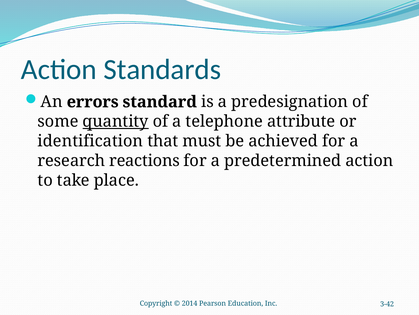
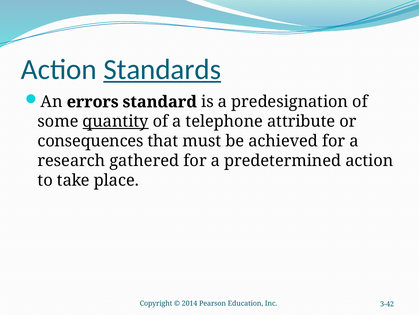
Standards underline: none -> present (162, 69)
identification: identification -> consequences (90, 141)
reactions: reactions -> gathered (144, 160)
